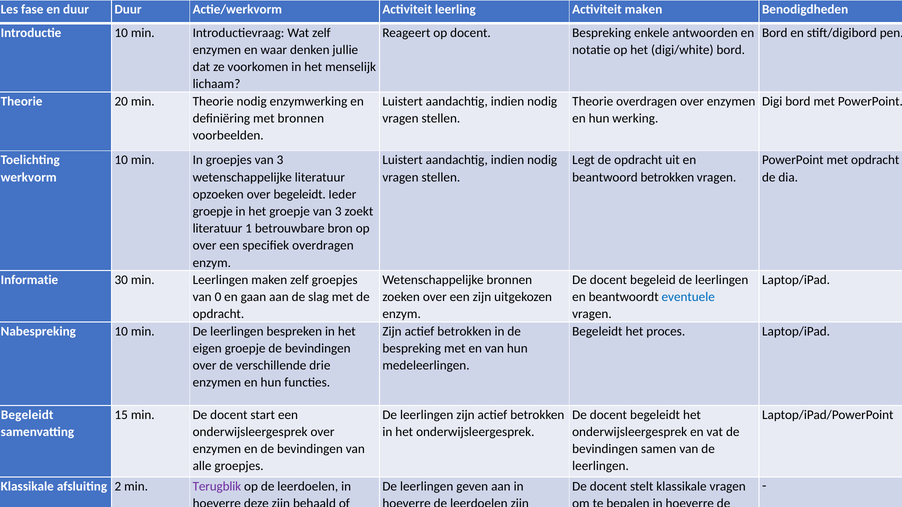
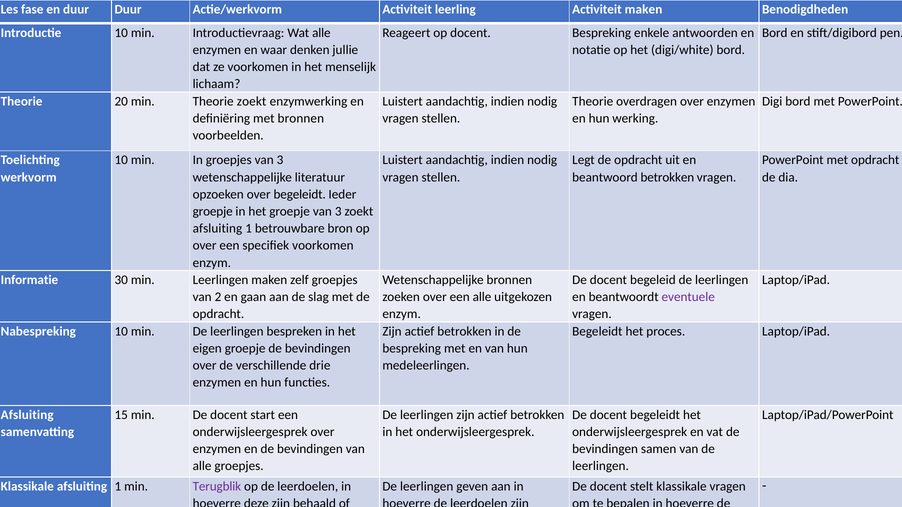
Wat zelf: zelf -> alle (321, 33)
Theorie nodig: nodig -> zoekt (252, 101)
literatuur: literatuur -> afsluiting (217, 229)
specifiek overdragen: overdragen -> voorkomen (323, 246)
0: 0 -> 2 (218, 297)
een zijn: zijn -> alle (482, 297)
eventuele colour: blue -> purple (688, 297)
Begeleidt: Begeleidt -> Afsluiting (27, 415)
Klassikale afsluiting 2: 2 -> 1 (118, 487)
